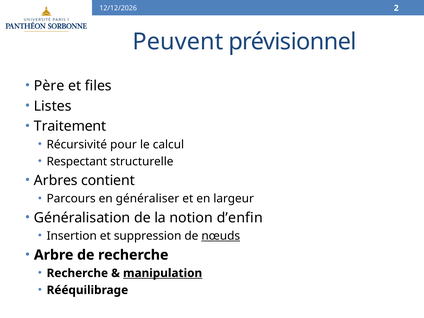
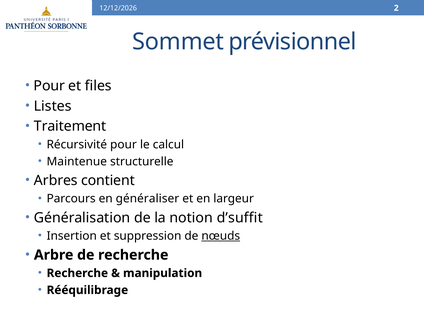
Peuvent: Peuvent -> Sommet (178, 42)
Père: Père -> Pour (49, 86)
Respectant: Respectant -> Maintenue (77, 161)
d’enfin: d’enfin -> d’suffit (240, 218)
manipulation underline: present -> none (163, 273)
